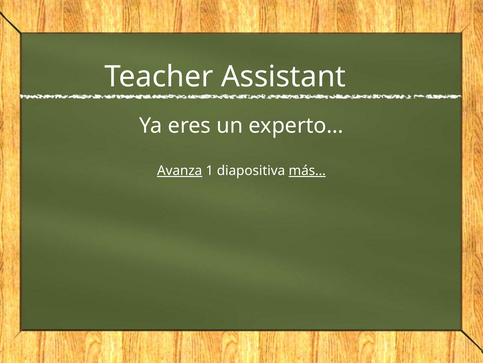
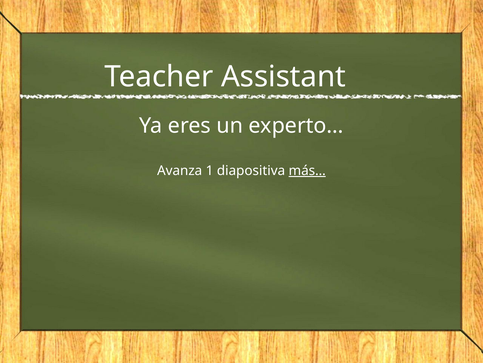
Avanza underline: present -> none (180, 170)
